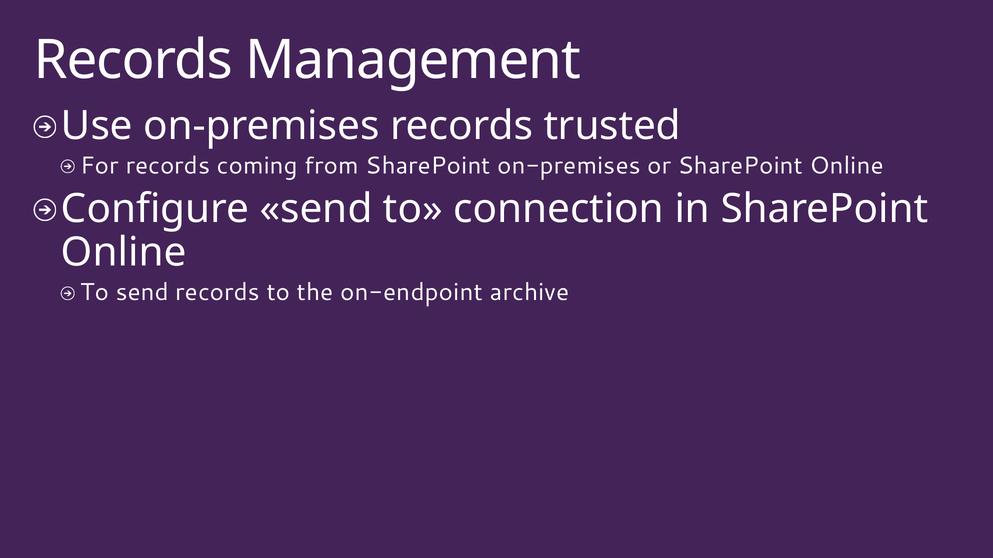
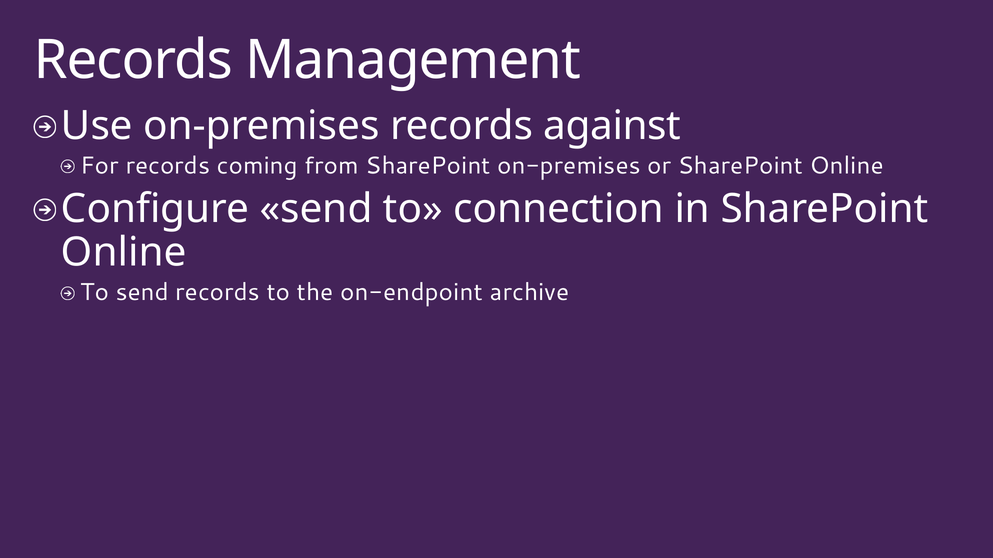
trusted: trusted -> against (612, 126)
